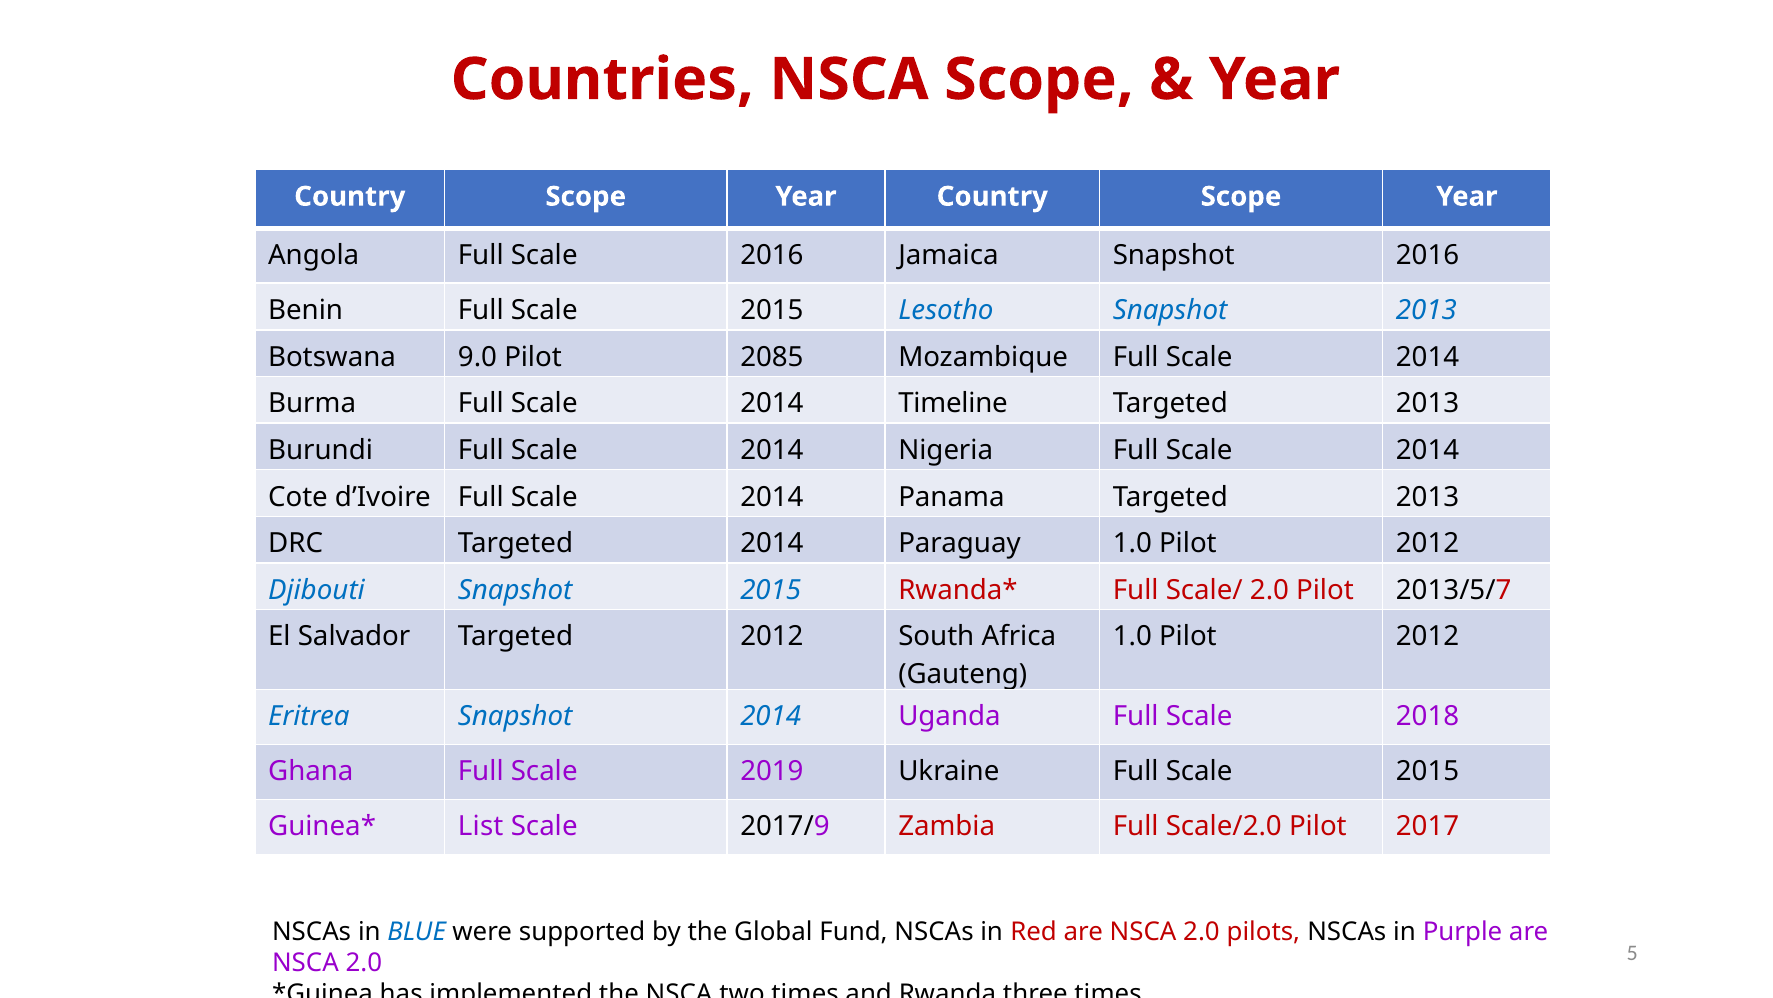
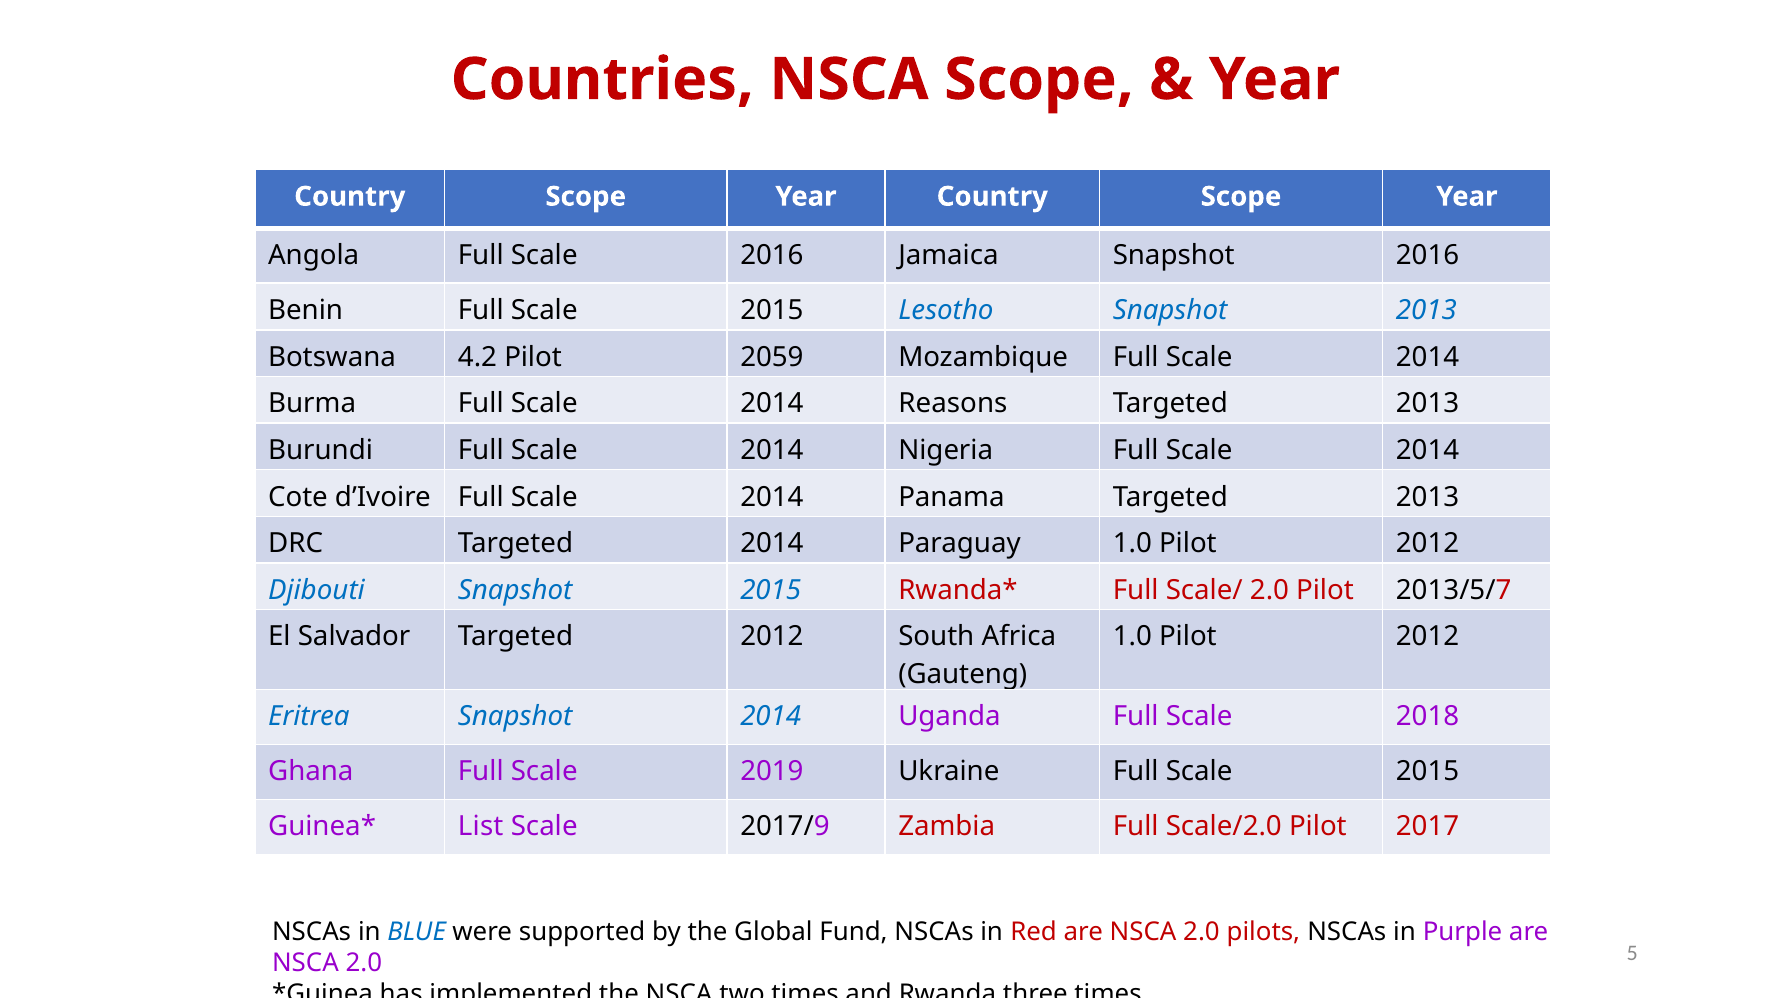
9.0: 9.0 -> 4.2 (478, 357)
2085: 2085 -> 2059 (772, 357)
Timeline: Timeline -> Reasons (953, 403)
